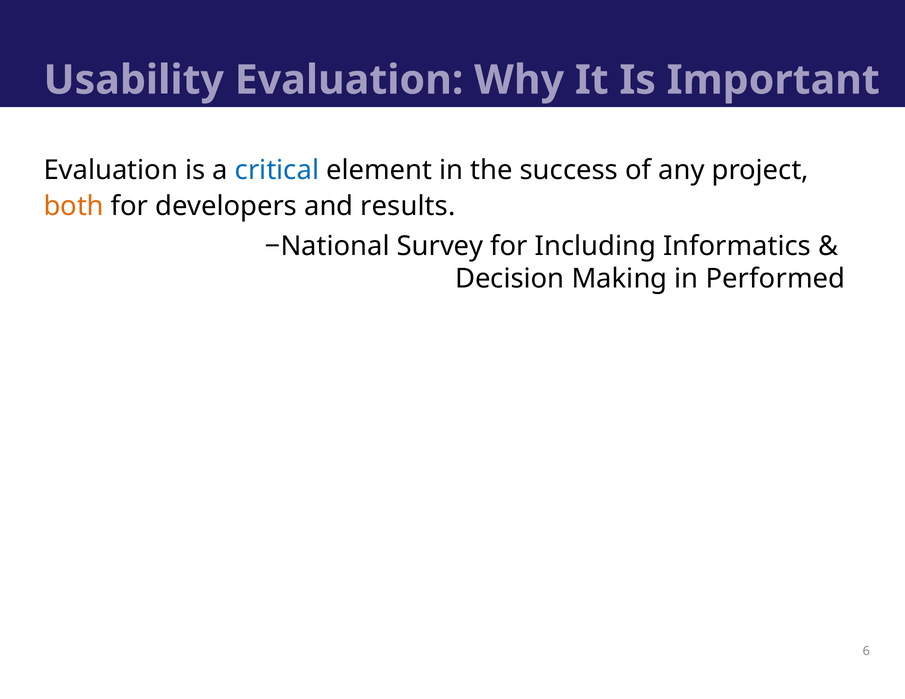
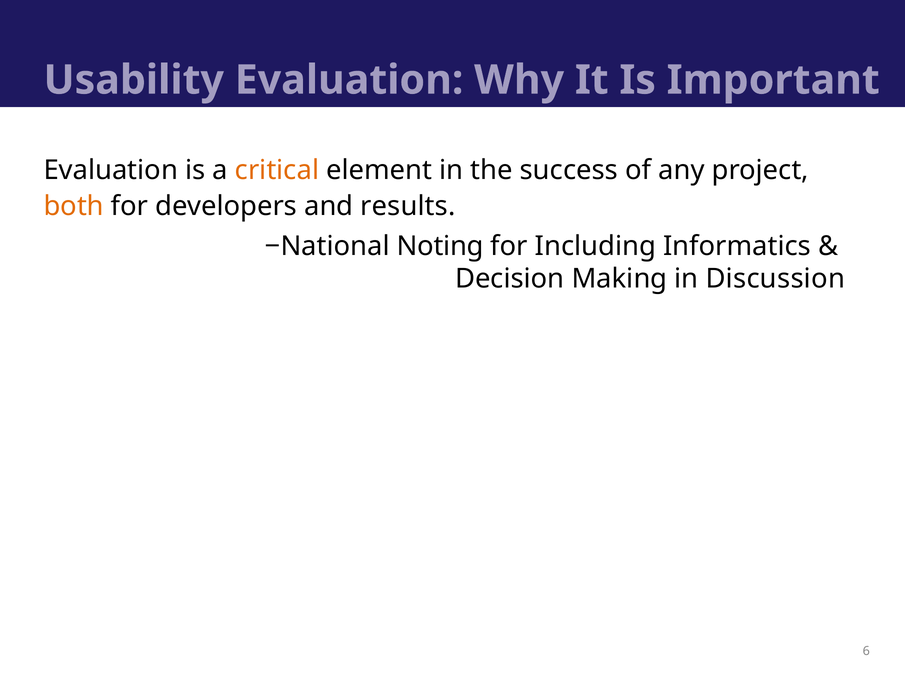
critical colour: blue -> orange (277, 170)
Survey: Survey -> Noting (440, 246)
Performed: Performed -> Discussion (775, 279)
